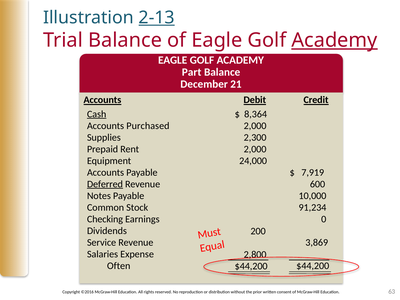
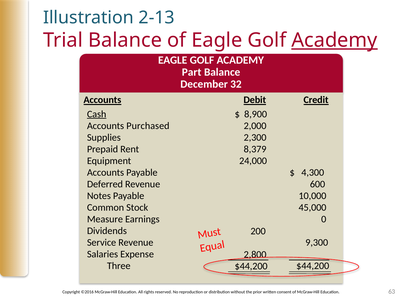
2-13 underline: present -> none (157, 18)
21: 21 -> 32 (236, 84)
8,364: 8,364 -> 8,900 (256, 114)
2,000: 2,000 -> 8,379 (255, 149)
7,919: 7,919 -> 4,300 (313, 172)
Deferred underline: present -> none (105, 184)
91,234: 91,234 -> 45,000 (312, 207)
Checking: Checking -> Measure (105, 219)
3,869: 3,869 -> 9,300 (317, 242)
Often: Often -> Three (119, 266)
